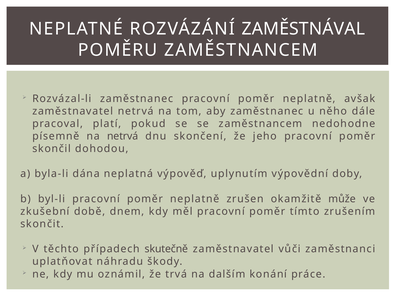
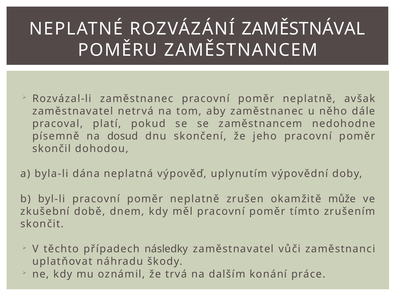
na netrvá: netrvá -> dosud (123, 136)
skutečně: skutečně -> následky (166, 249)
